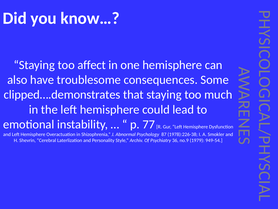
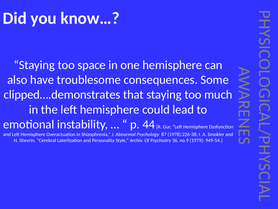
affect: affect -> space (92, 65)
77: 77 -> 44 (149, 124)
